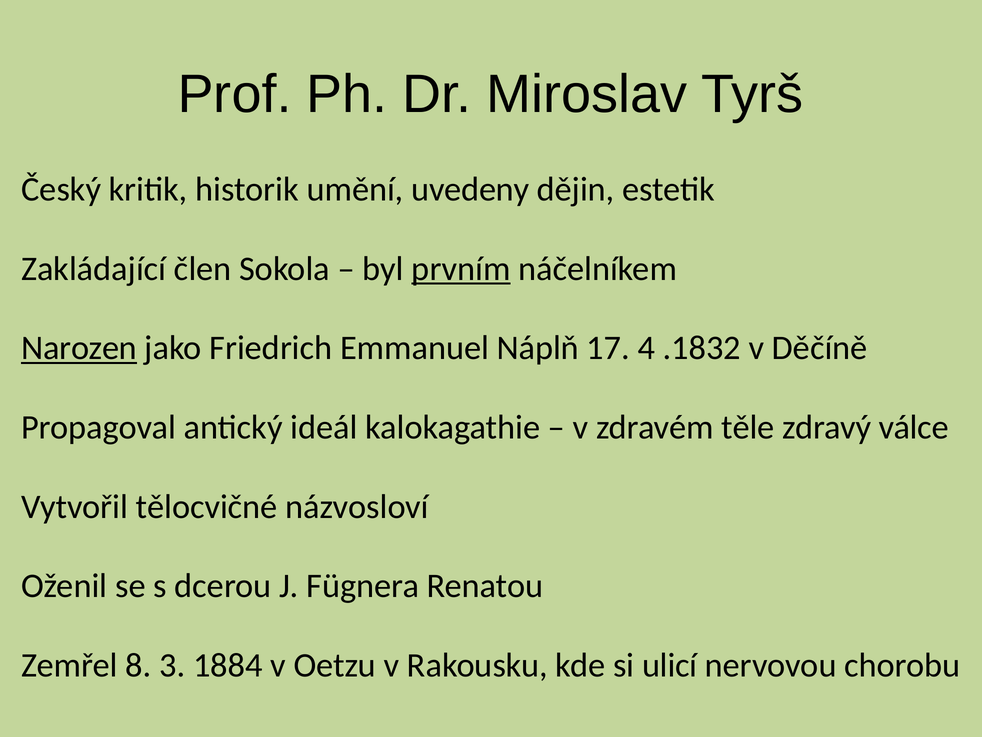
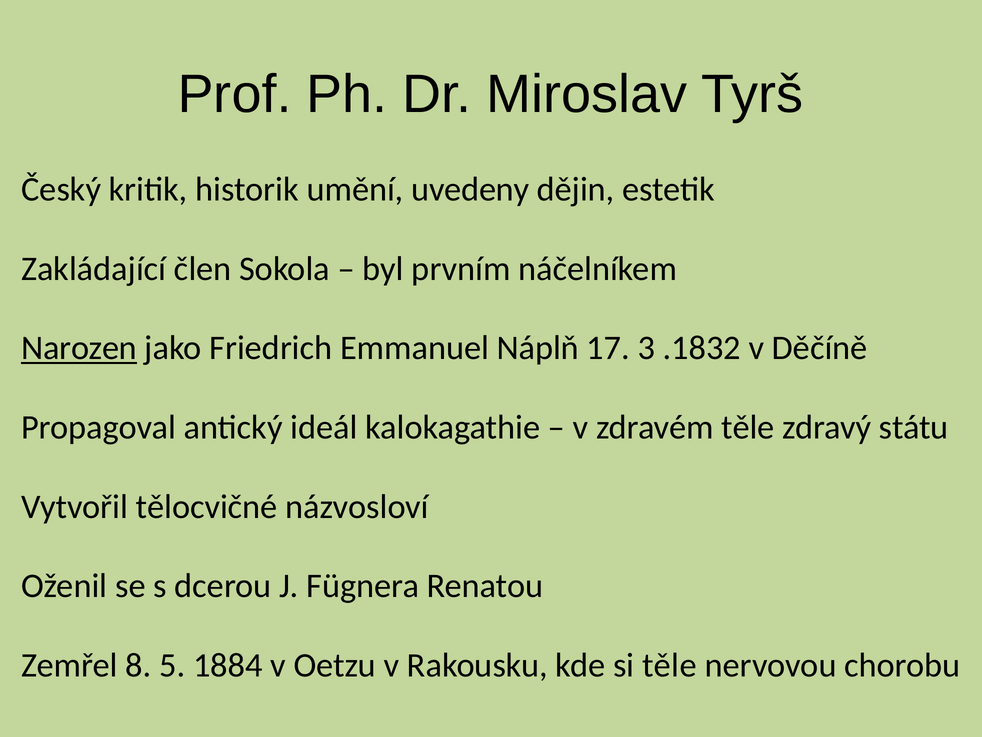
prvním underline: present -> none (461, 269)
4: 4 -> 3 (646, 348)
válce: válce -> státu (914, 427)
3: 3 -> 5 (172, 665)
si ulicí: ulicí -> těle (669, 665)
